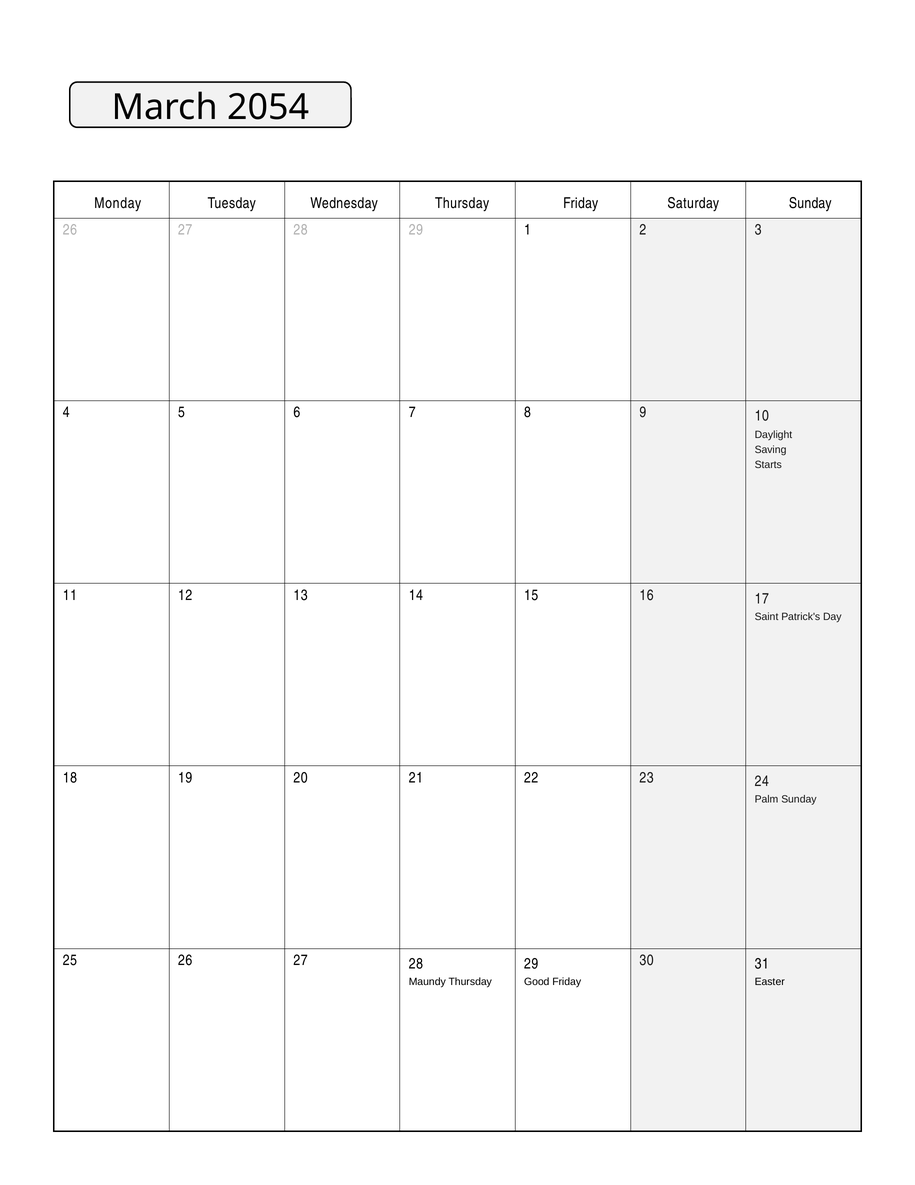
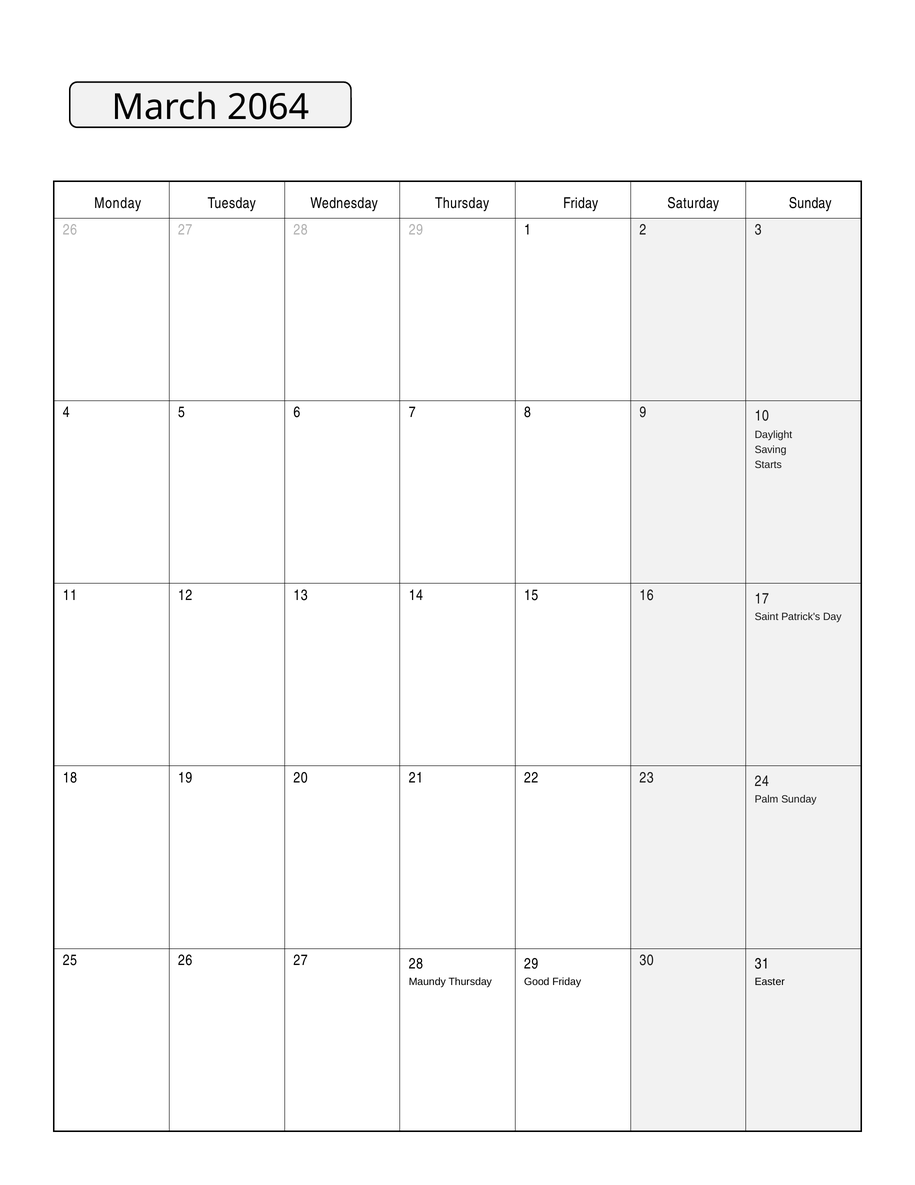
2054: 2054 -> 2064 (268, 107)
